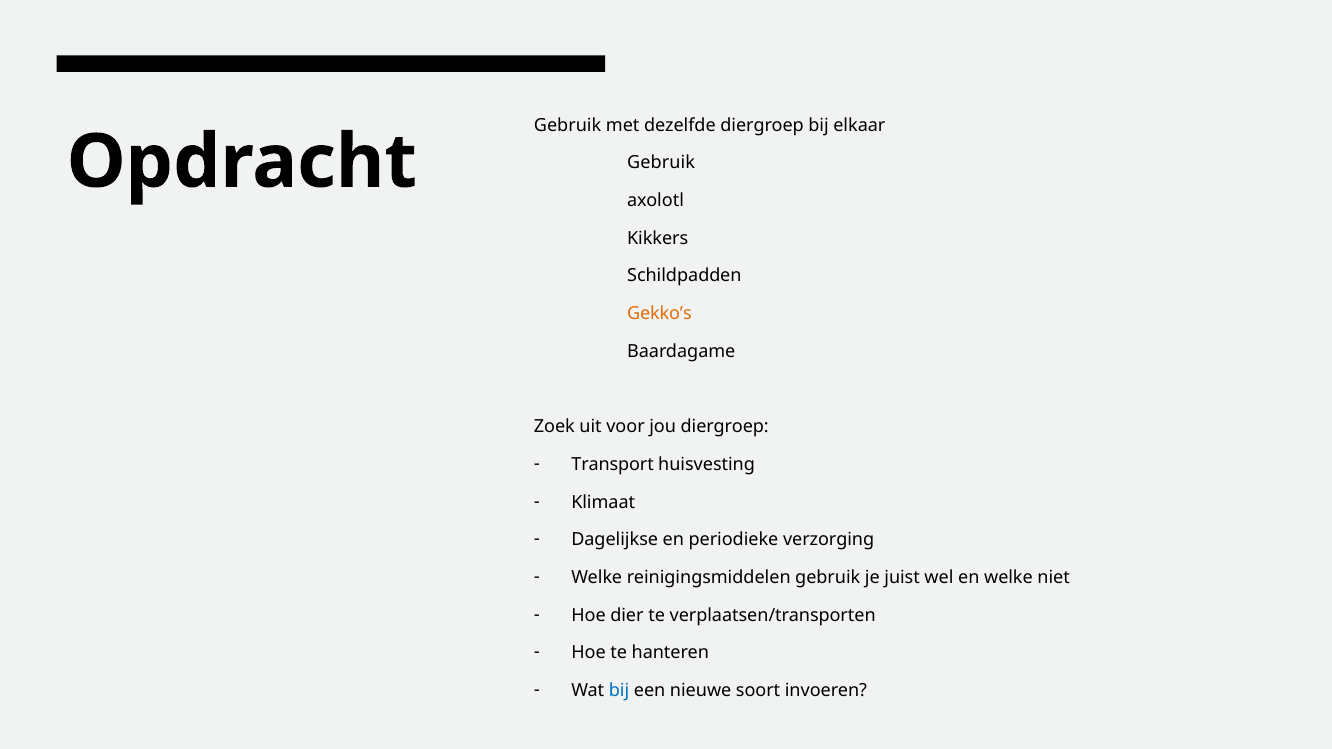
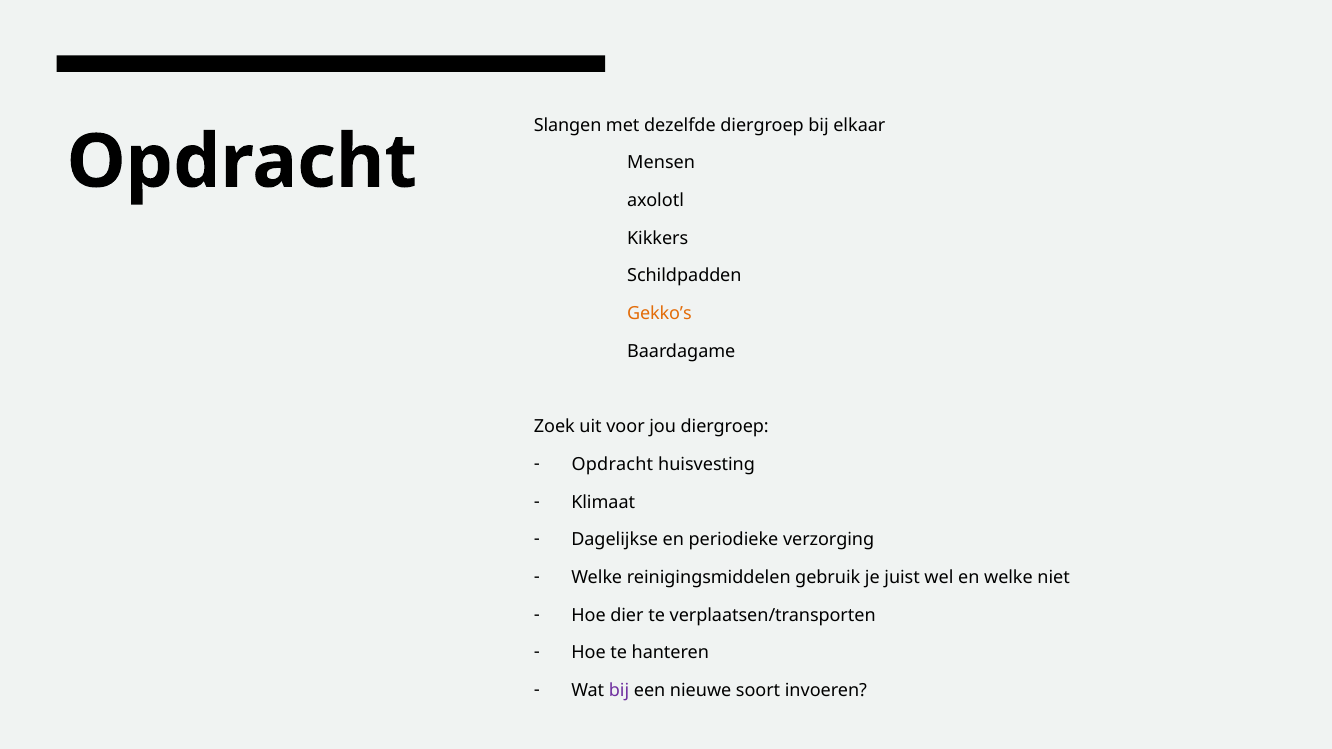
Gebruik: Gebruik -> Slangen (568, 125)
Gebruik: Gebruik -> Mensen (661, 163)
Transport: Transport -> Opdracht (612, 465)
bij colour: blue -> purple (619, 691)
